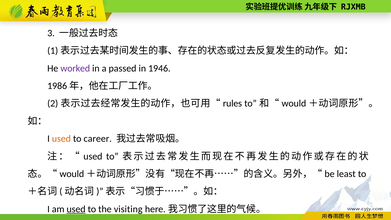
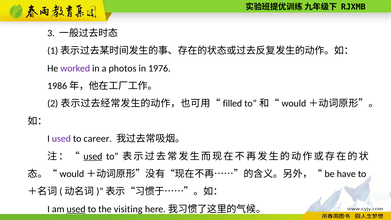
passed: passed -> photos (123, 68)
1946: 1946 -> 1976 (159, 68)
rules: rules -> filled (232, 103)
used colour: orange -> purple (61, 139)
used underline: none -> present (93, 156)
least: least -> have (346, 174)
